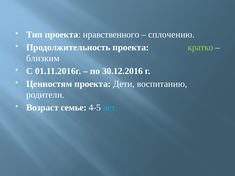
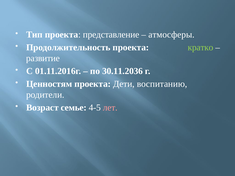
нравственного: нравственного -> представление (111, 35)
сплочению: сплочению -> атмосферы (171, 35)
близким: близким -> развитие (43, 58)
30.12.2016: 30.12.2016 -> 30.11.2036 (122, 71)
лет colour: light blue -> pink (110, 108)
